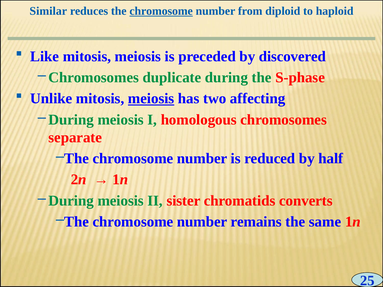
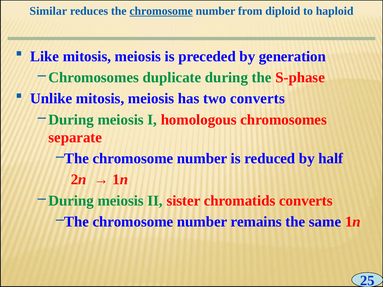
discovered: discovered -> generation (292, 56)
meiosis underline: present -> none (151, 99)
two affecting: affecting -> converts (257, 99)
